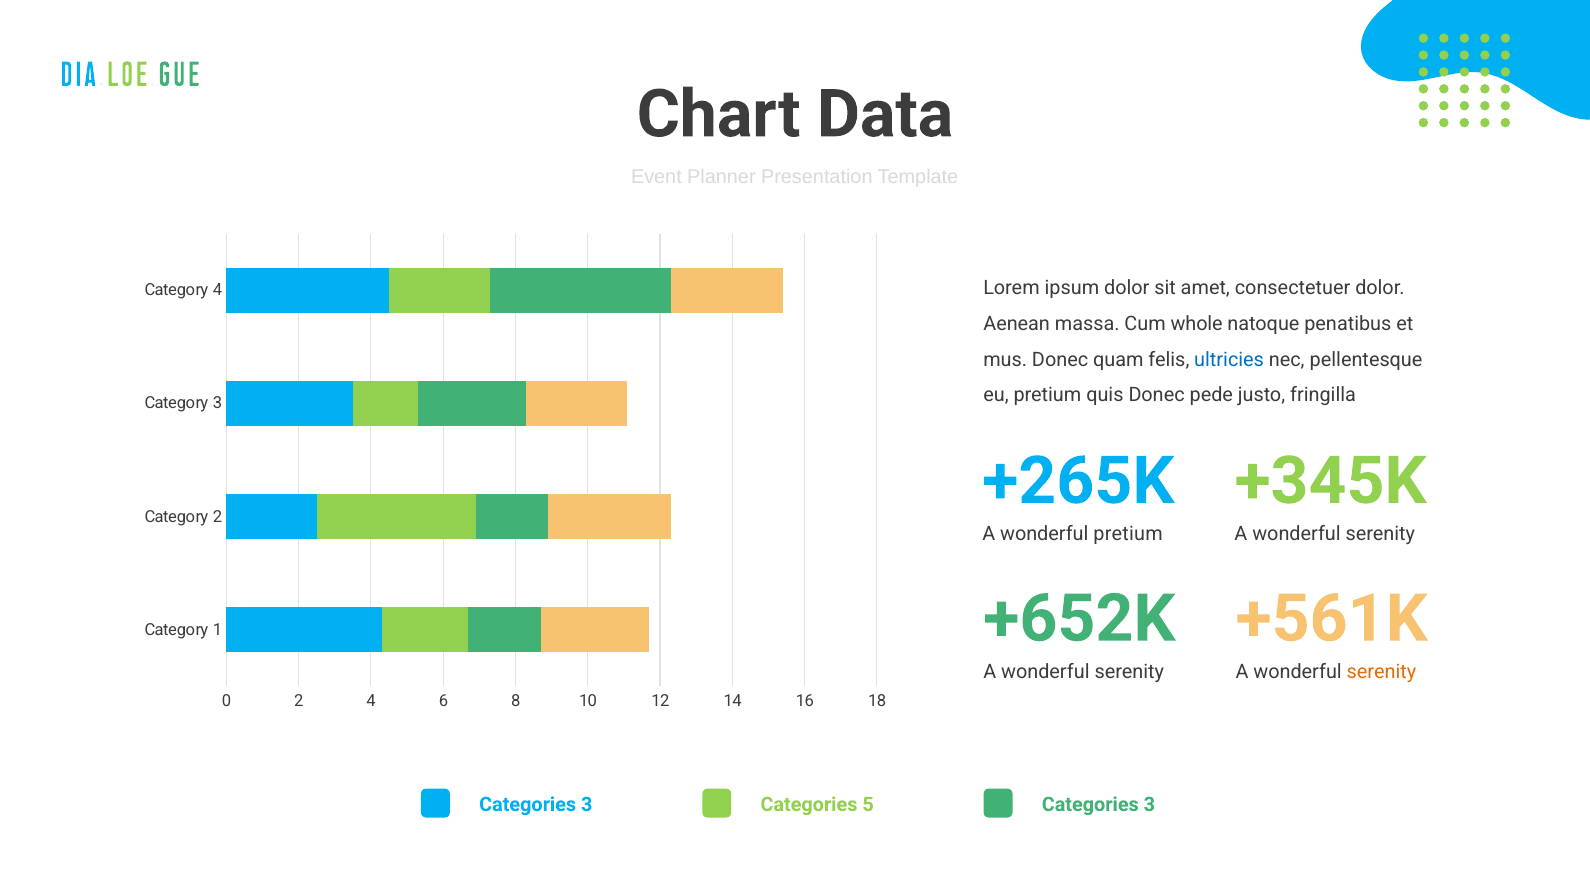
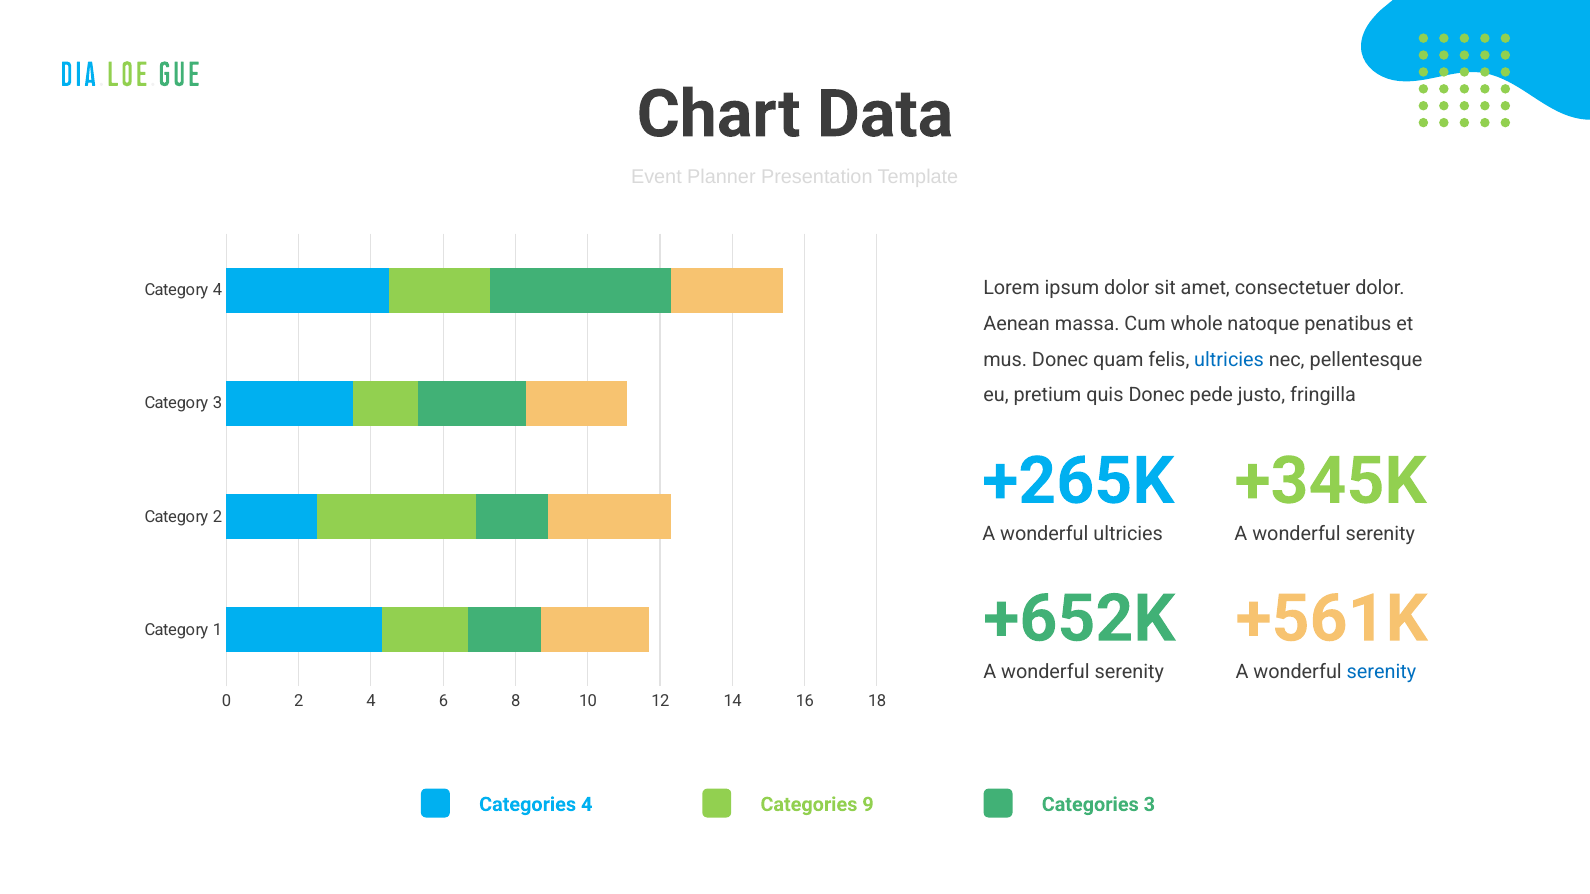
wonderful pretium: pretium -> ultricies (1128, 534)
serenity colour: orange -> blue (1381, 672)
3: 3 -> 4 (587, 805)
5: 5 -> 9 (868, 805)
